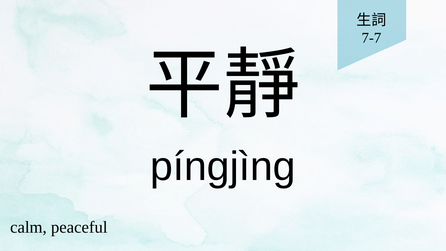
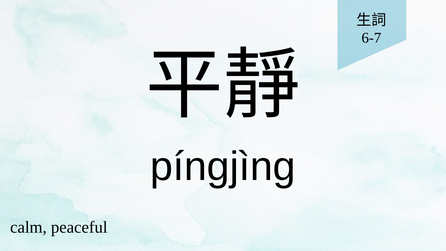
7-7: 7-7 -> 6-7 (371, 38)
